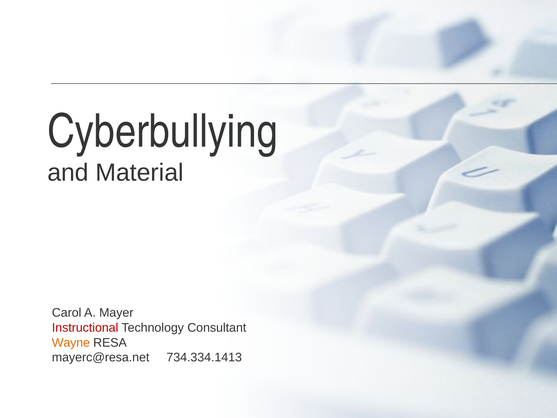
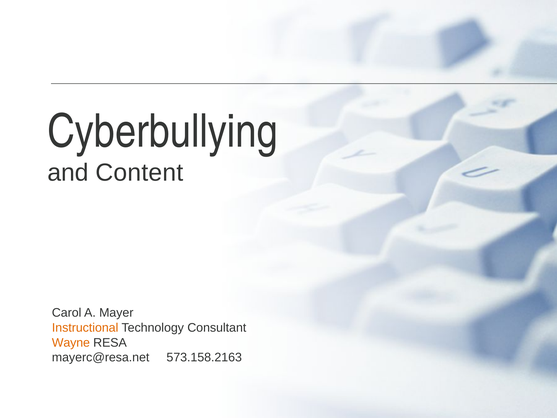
Material: Material -> Content (139, 173)
Instructional colour: red -> orange (85, 328)
734.334.1413: 734.334.1413 -> 573.158.2163 (204, 357)
